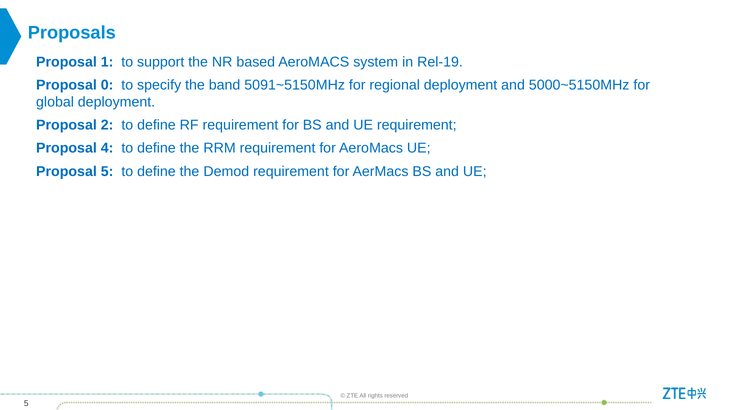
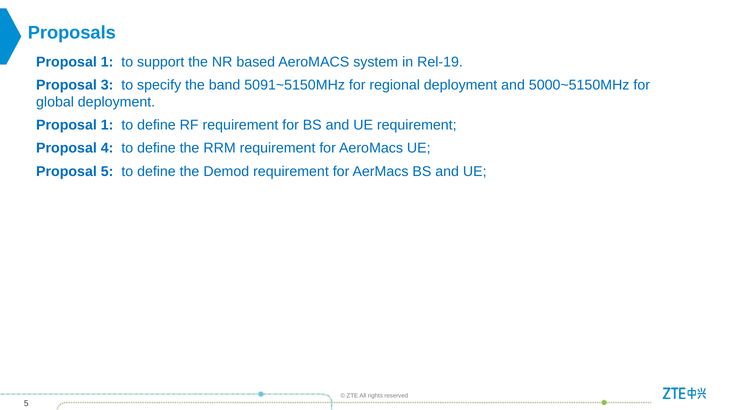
0: 0 -> 3 (107, 85)
2: 2 -> 1 (107, 125)
